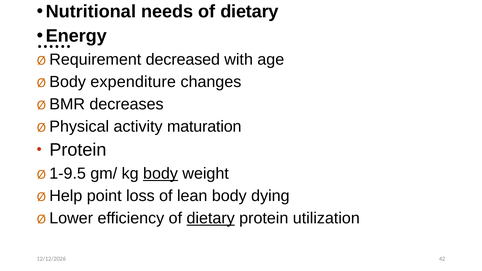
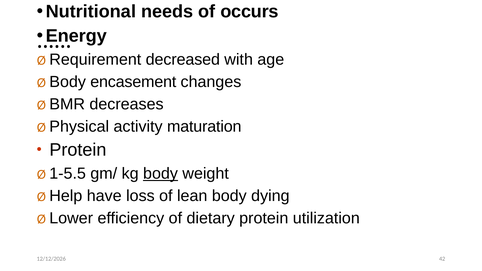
needs of dietary: dietary -> occurs (250, 11)
expenditure: expenditure -> encasement (133, 82)
1-9.5: 1-9.5 -> 1-5.5 (68, 174)
point: point -> have (104, 196)
dietary underline: present -> none (211, 218)
